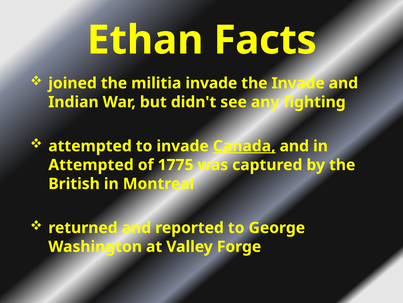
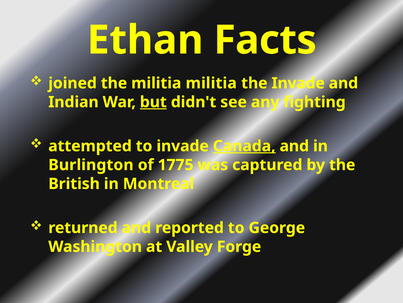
militia invade: invade -> militia (211, 83)
but underline: none -> present (153, 102)
Attempted: Attempted -> Burlington (91, 165)
